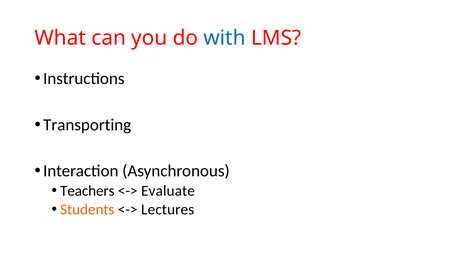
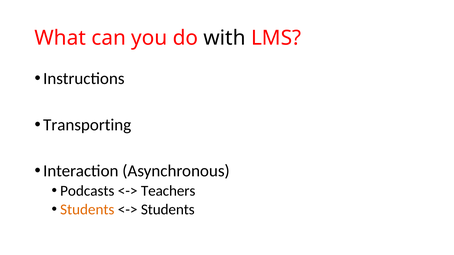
with colour: blue -> black (225, 38)
Teachers: Teachers -> Podcasts (87, 191)
Evaluate: Evaluate -> Teachers (168, 191)
Lectures: Lectures -> Students (168, 210)
